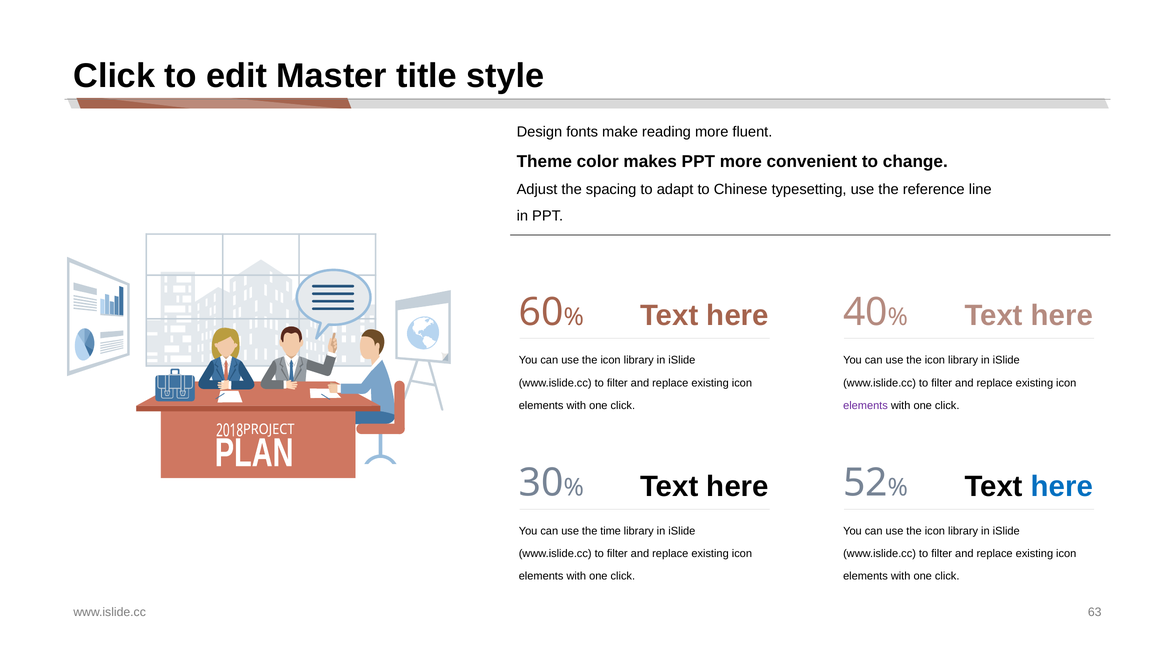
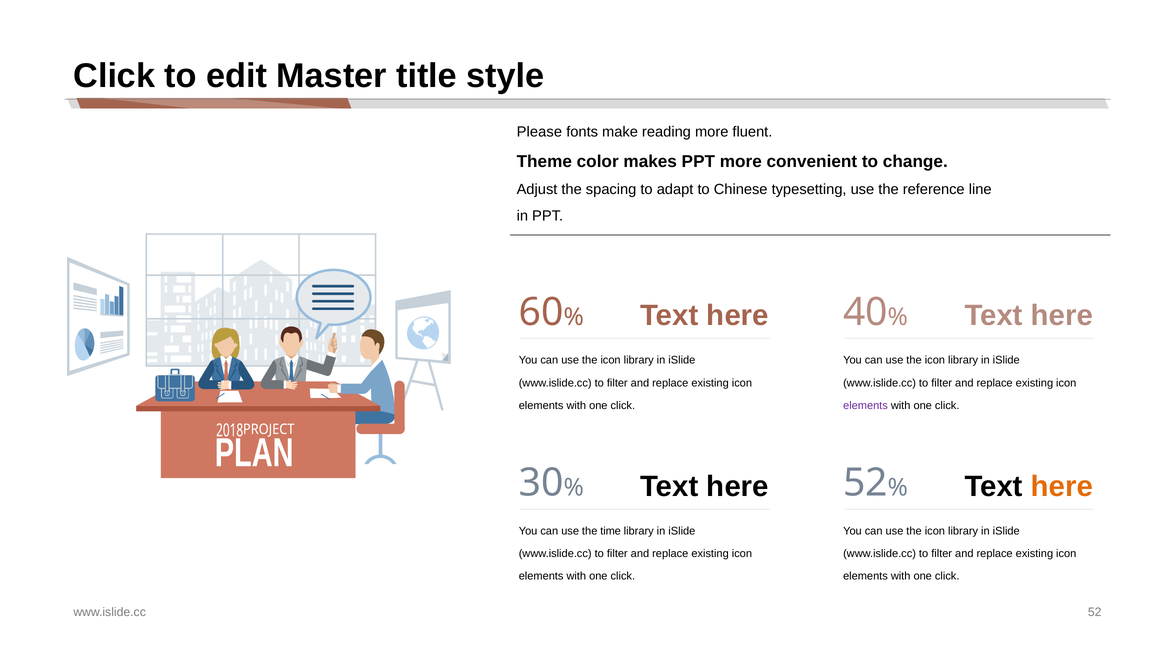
Design: Design -> Please (539, 132)
here colour: blue -> orange (1062, 486)
www.islide.cc 63: 63 -> 52 (1095, 612)
